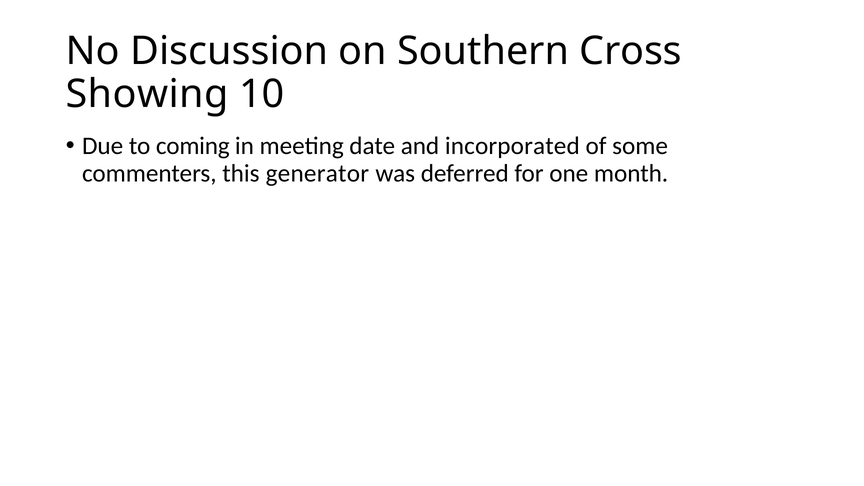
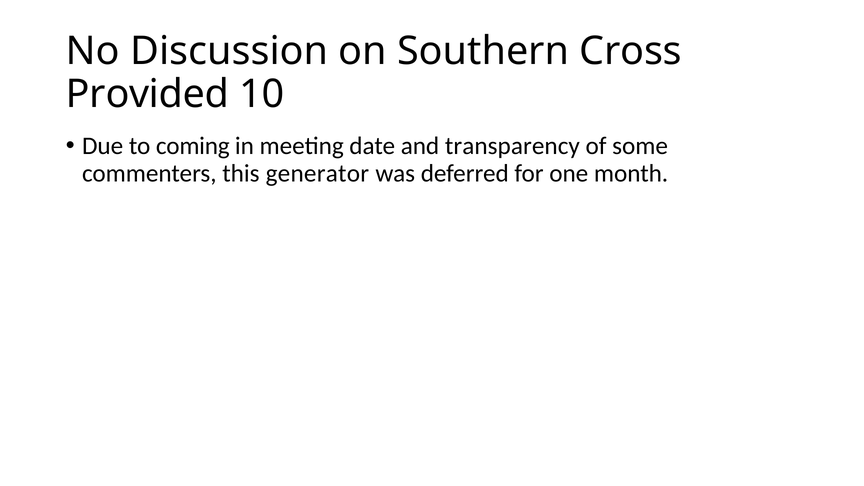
Showing: Showing -> Provided (148, 94)
incorporated: incorporated -> transparency (512, 146)
